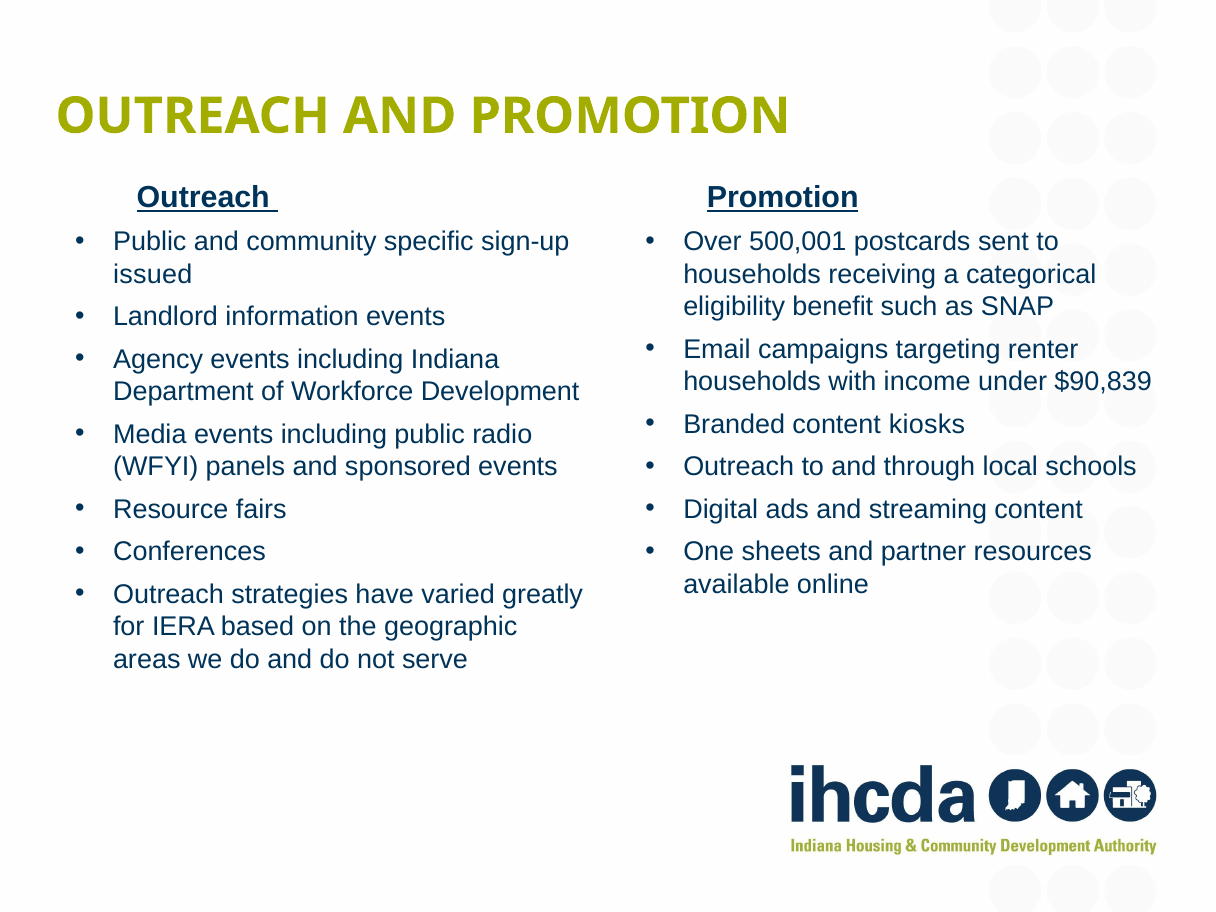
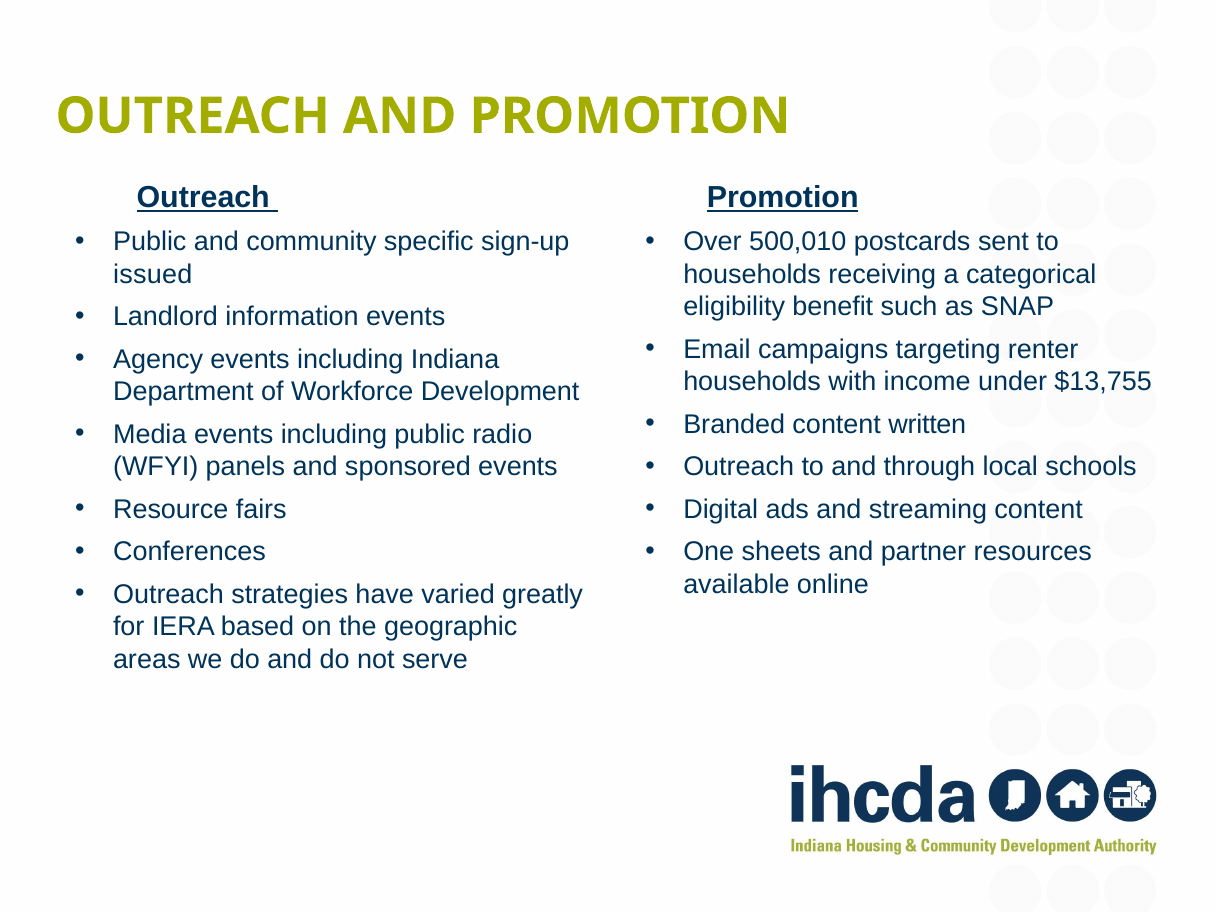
500,001: 500,001 -> 500,010 (798, 242)
$90,839: $90,839 -> $13,755 (1103, 382)
kiosks: kiosks -> written (927, 424)
